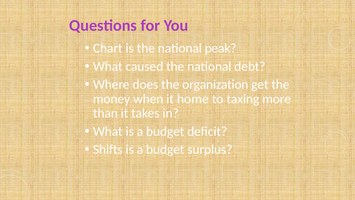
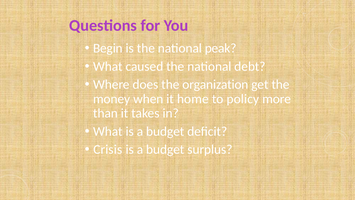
Chart: Chart -> Begin (108, 48)
taxing: taxing -> policy (243, 99)
Shifts: Shifts -> Crisis (108, 149)
